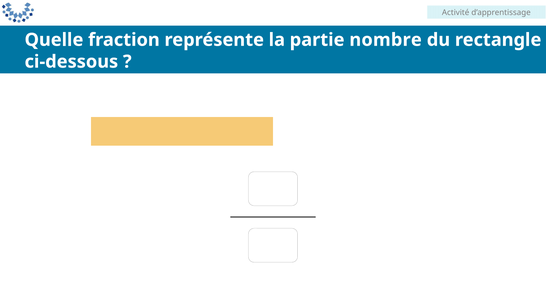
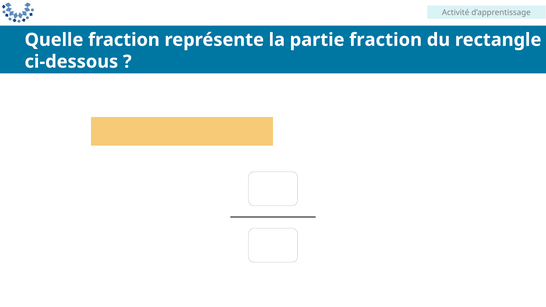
partie nombre: nombre -> fraction (386, 40)
